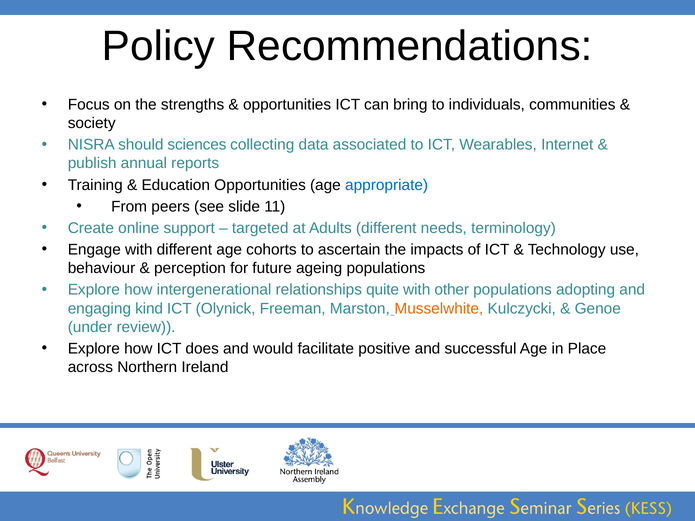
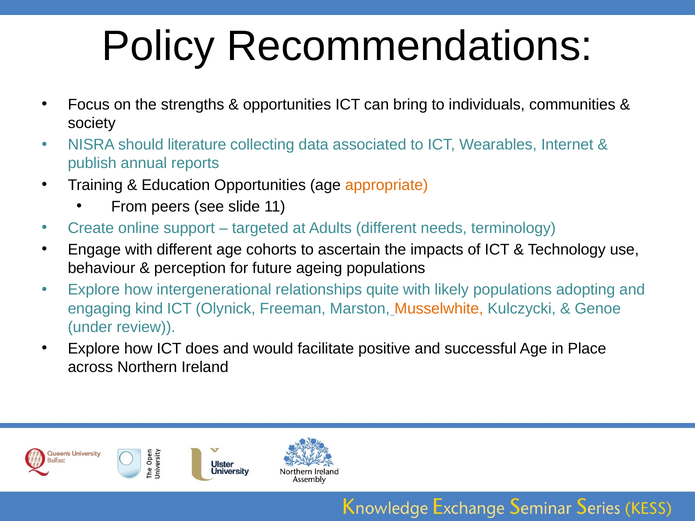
sciences: sciences -> literature (197, 145)
appropriate colour: blue -> orange (387, 185)
other: other -> likely (452, 290)
